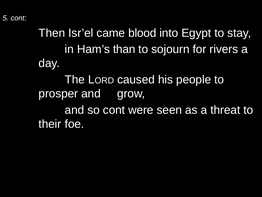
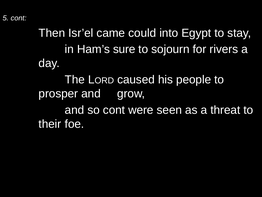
blood: blood -> could (142, 33)
than: than -> sure (124, 49)
